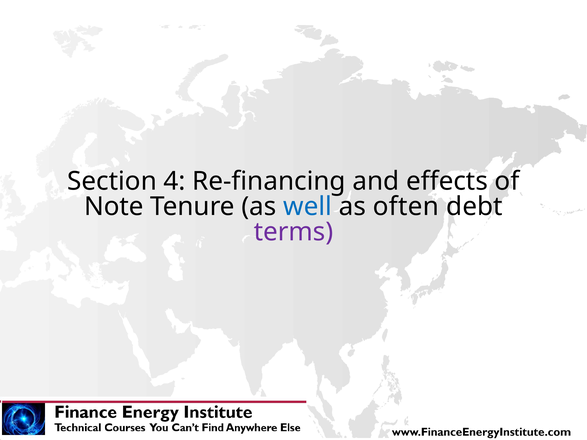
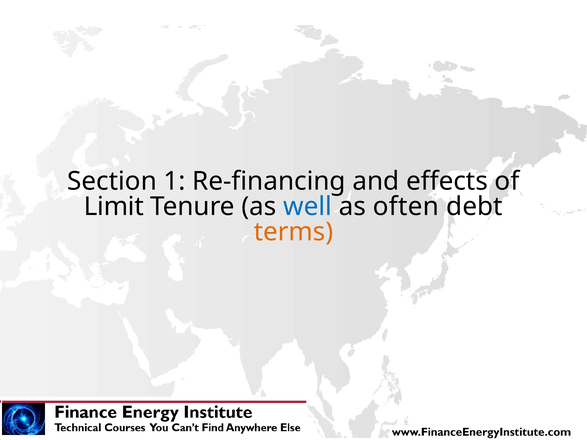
4: 4 -> 1 (175, 181)
Note: Note -> Limit (114, 207)
terms colour: purple -> orange (293, 232)
